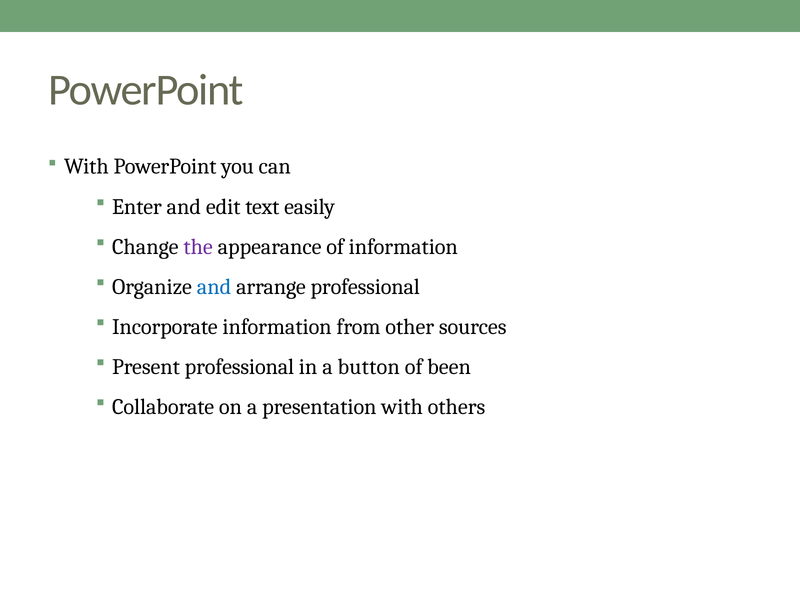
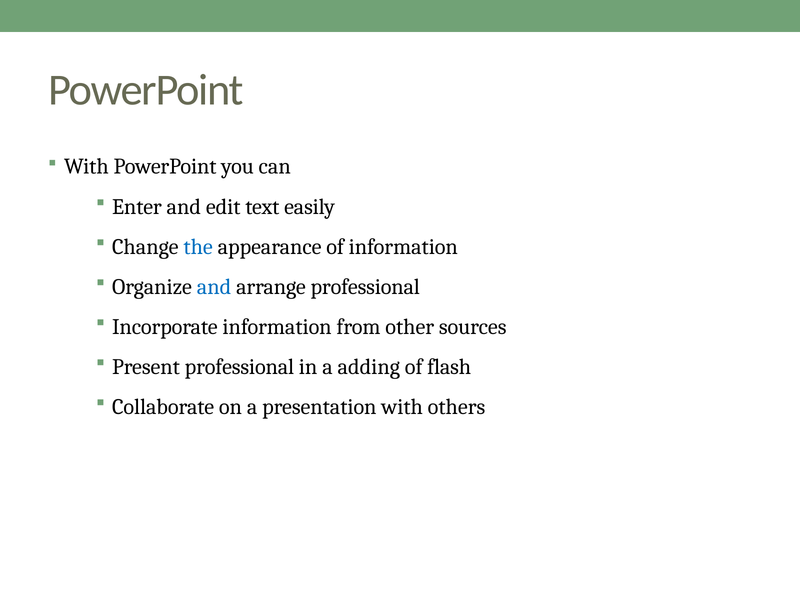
the colour: purple -> blue (198, 247)
button: button -> adding (369, 367)
been: been -> flash (449, 367)
